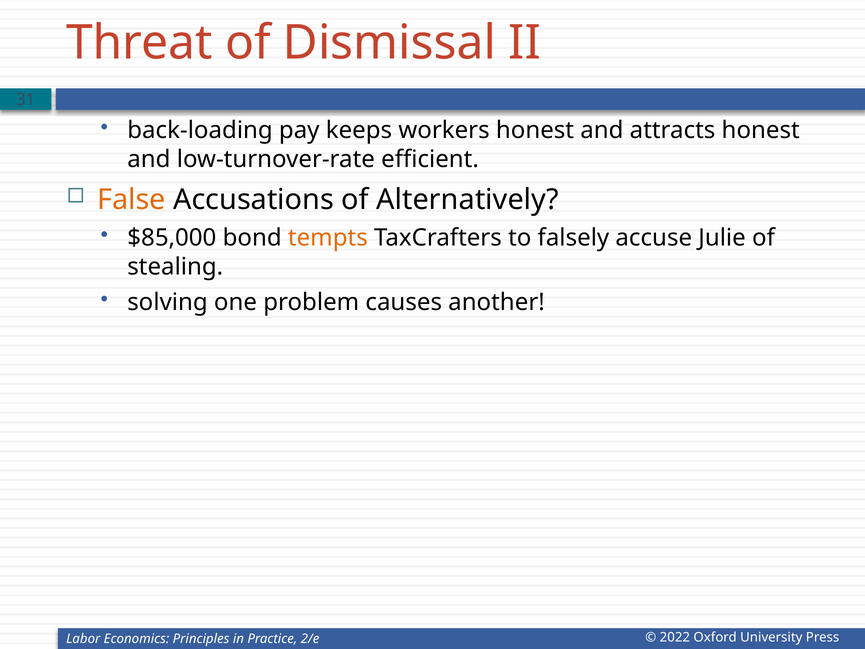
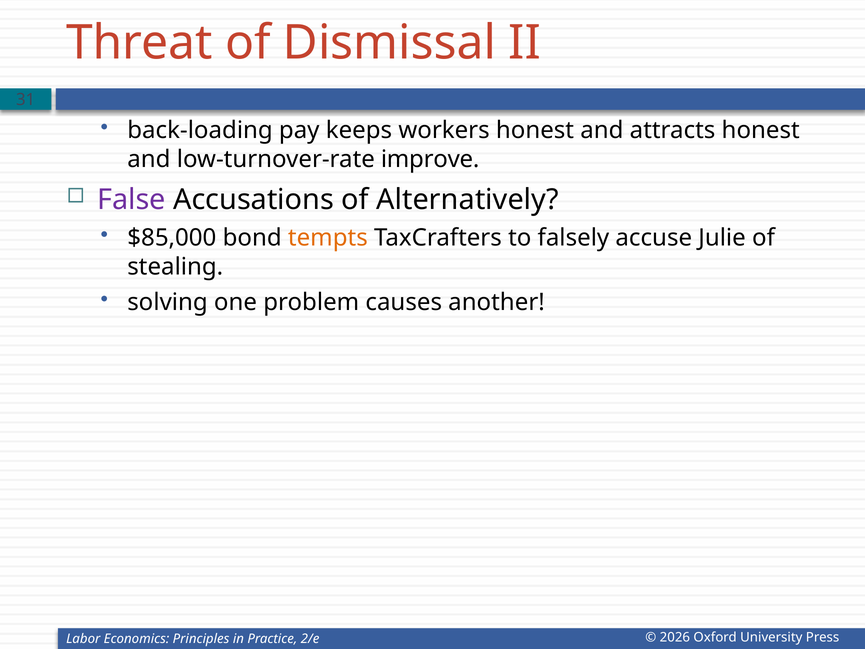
efficient: efficient -> improve (430, 159)
False colour: orange -> purple (131, 200)
2022: 2022 -> 2026 (675, 637)
